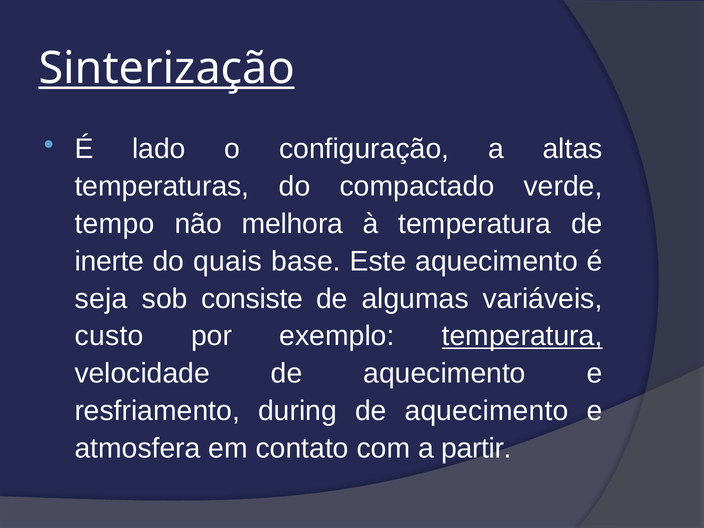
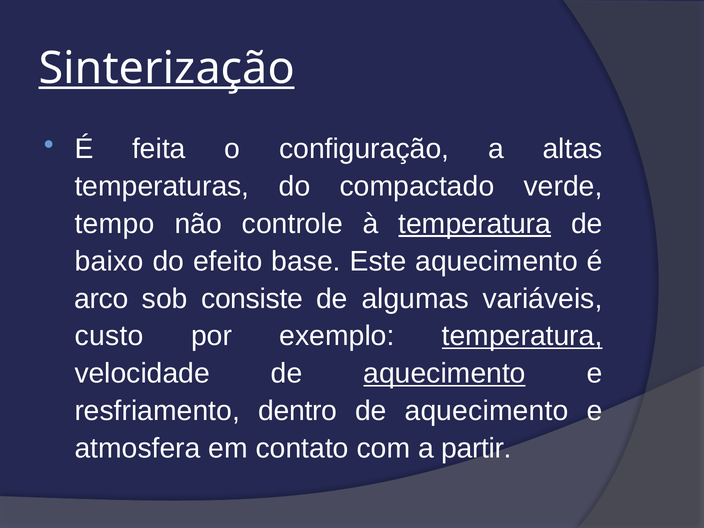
lado: lado -> feita (159, 149)
melhora: melhora -> controle (292, 224)
temperatura underline: none -> present (475, 224)
inerte: inerte -> baixo (109, 261)
quais: quais -> efeito (228, 261)
seja: seja -> arco (101, 299)
aquecimento underline: none -> present (445, 374)
during: during -> dentro (298, 411)
